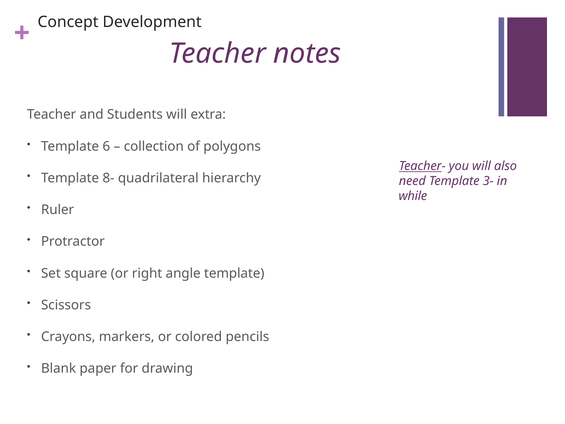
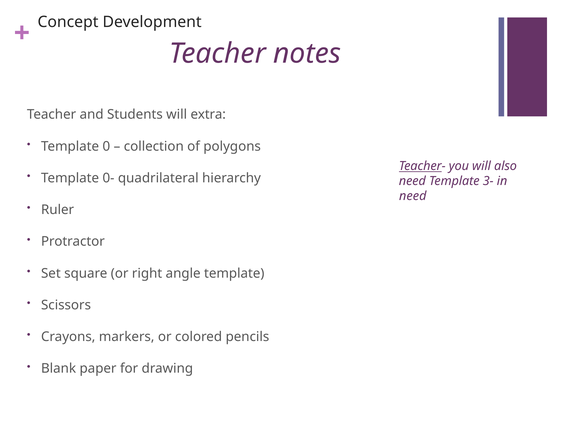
6: 6 -> 0 (106, 146)
8-: 8- -> 0- (108, 178)
while: while -> need (413, 196)
